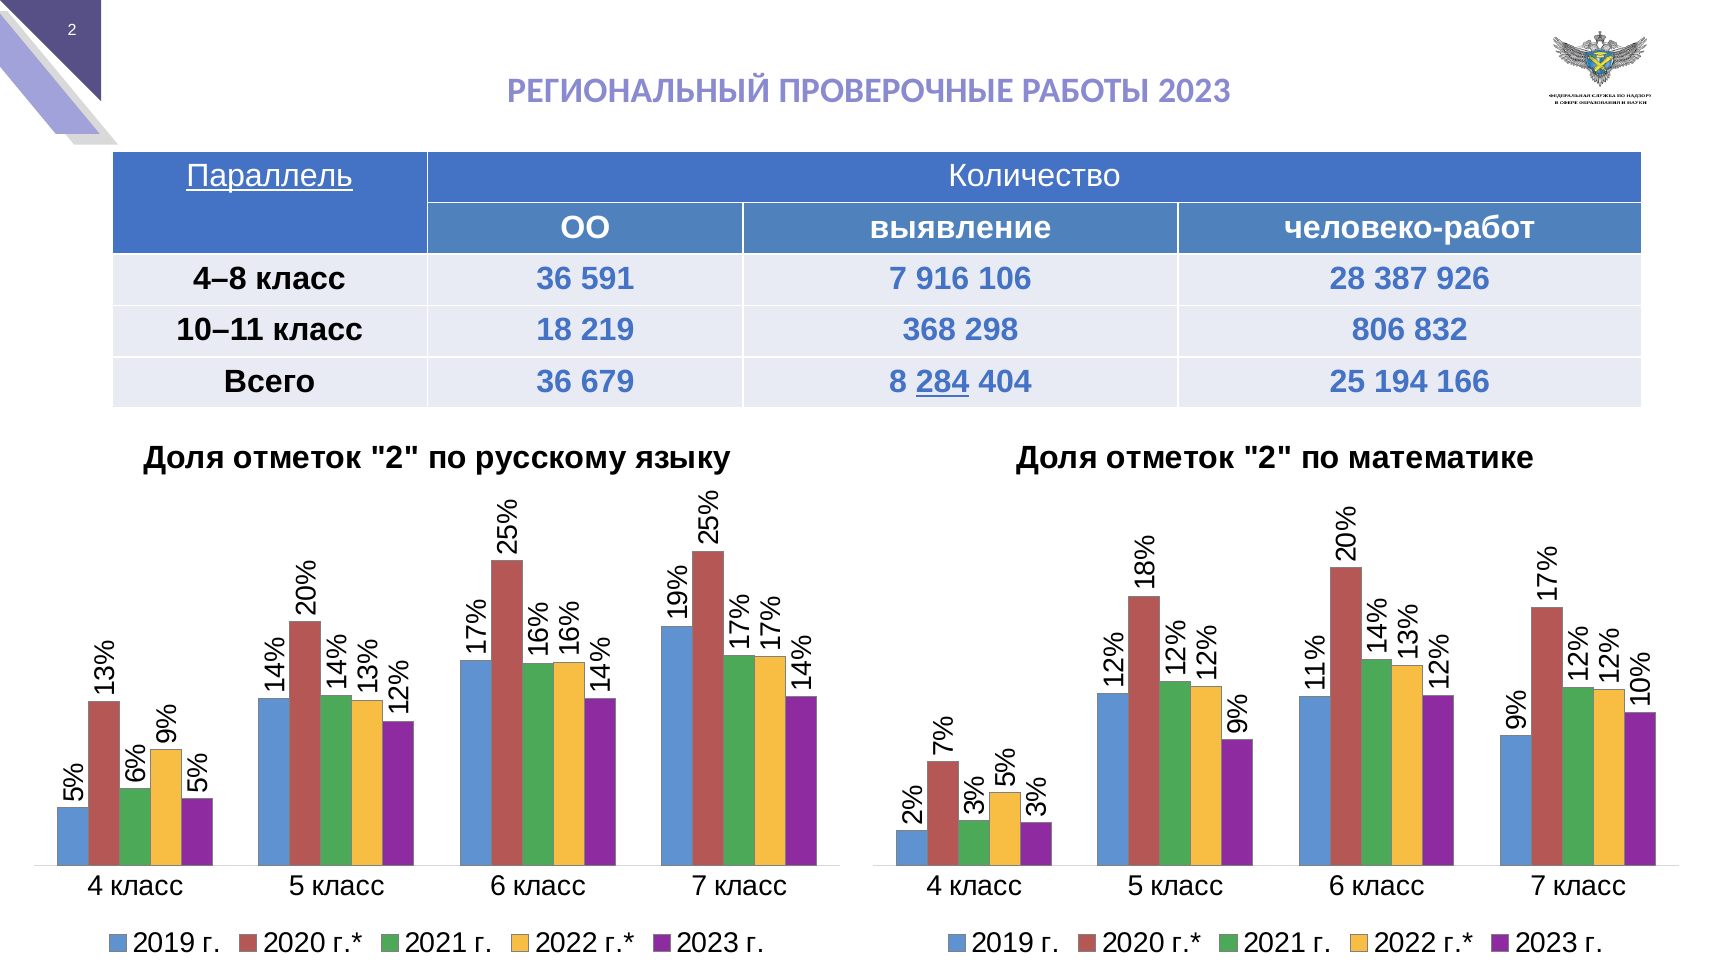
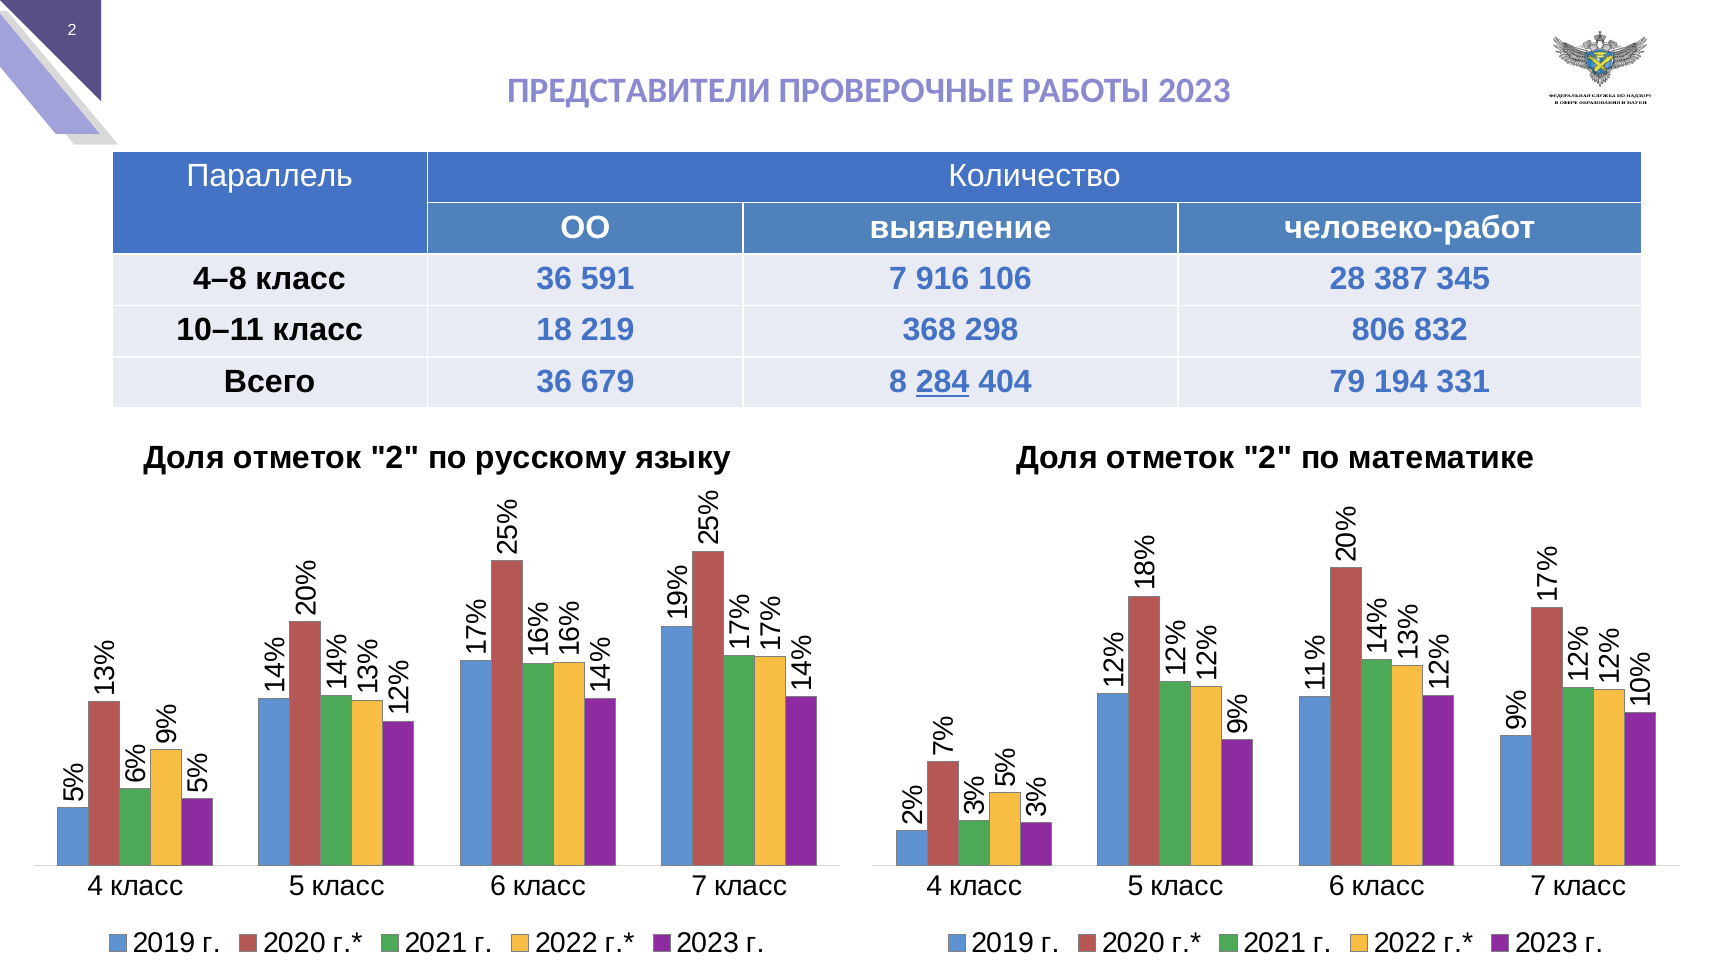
РЕГИОНАЛЬНЫЙ: РЕГИОНАЛЬНЫЙ -> ПРЕДСТАВИТЕЛИ (639, 91)
Параллель underline: present -> none (270, 176)
926: 926 -> 345 (1463, 279)
25: 25 -> 79 (1347, 382)
166: 166 -> 331 (1463, 382)
